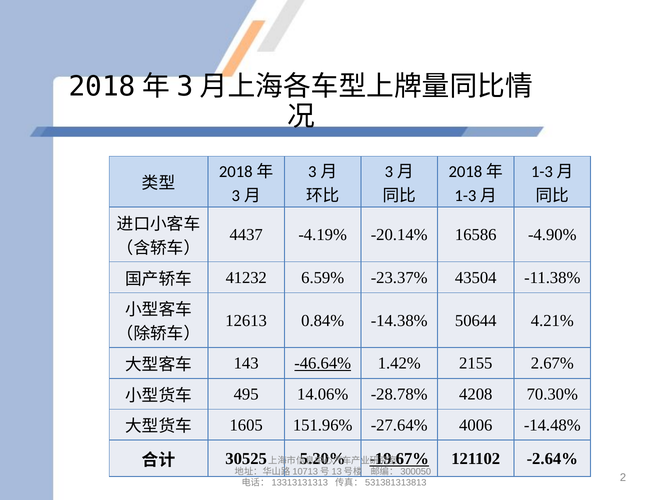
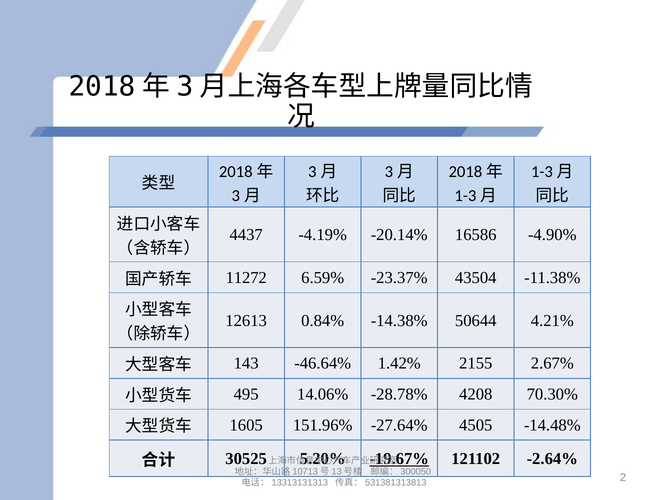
41232: 41232 -> 11272 (246, 277)
-46.64% underline: present -> none (323, 363)
4006: 4006 -> 4505 (476, 425)
